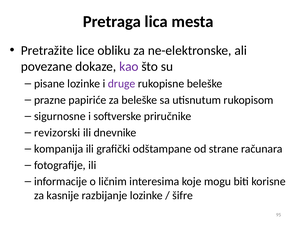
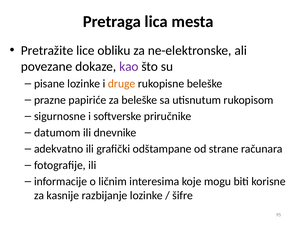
druge colour: purple -> orange (122, 83)
revizorski: revizorski -> datumom (57, 132)
kompanija: kompanija -> adekvatno (59, 148)
